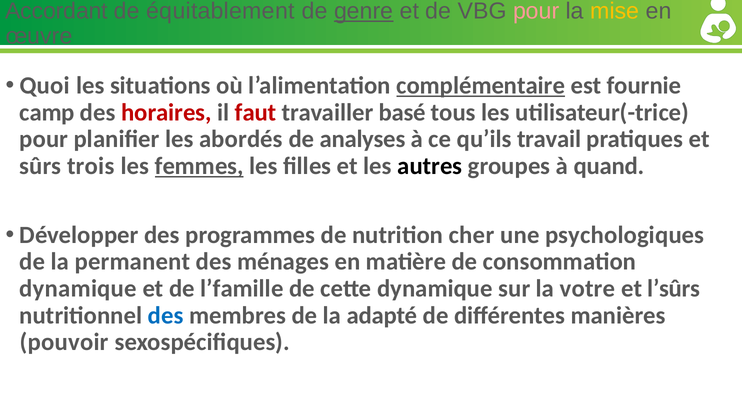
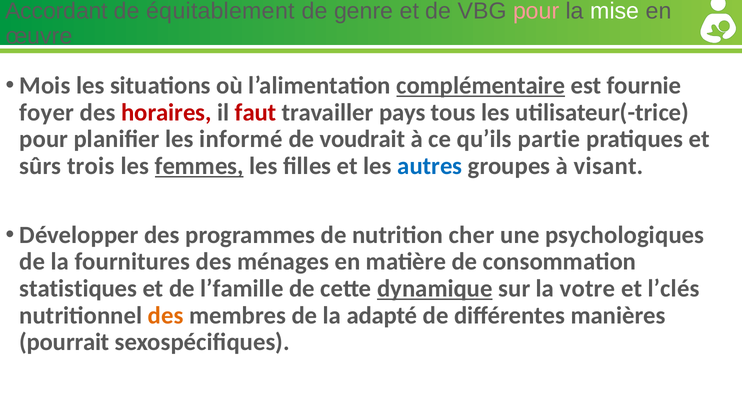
genre underline: present -> none (364, 11)
mise colour: yellow -> white (615, 11)
Quoi: Quoi -> Mois (45, 86)
camp: camp -> foyer (47, 112)
basé: basé -> pays (402, 112)
abordés: abordés -> informé (241, 139)
analyses: analyses -> voudrait (363, 139)
travail: travail -> partie (549, 139)
autres colour: black -> blue (430, 166)
quand: quand -> visant (609, 166)
permanent: permanent -> fournitures (132, 261)
dynamique: dynamique -> statistiques (78, 288)
dynamique underline: none -> present (435, 288)
l’sûrs: l’sûrs -> l’clés (674, 288)
des colour: blue -> orange (166, 315)
pouvoir: pouvoir -> pourrait (64, 342)
